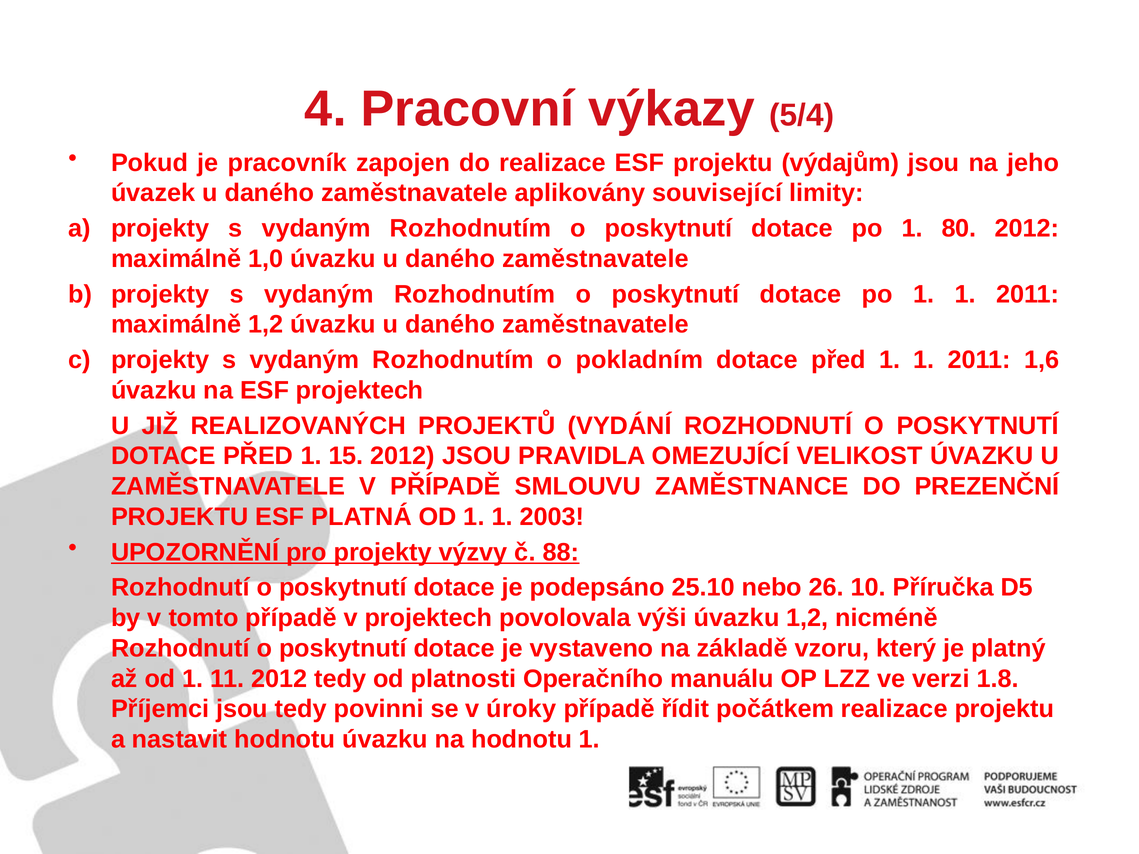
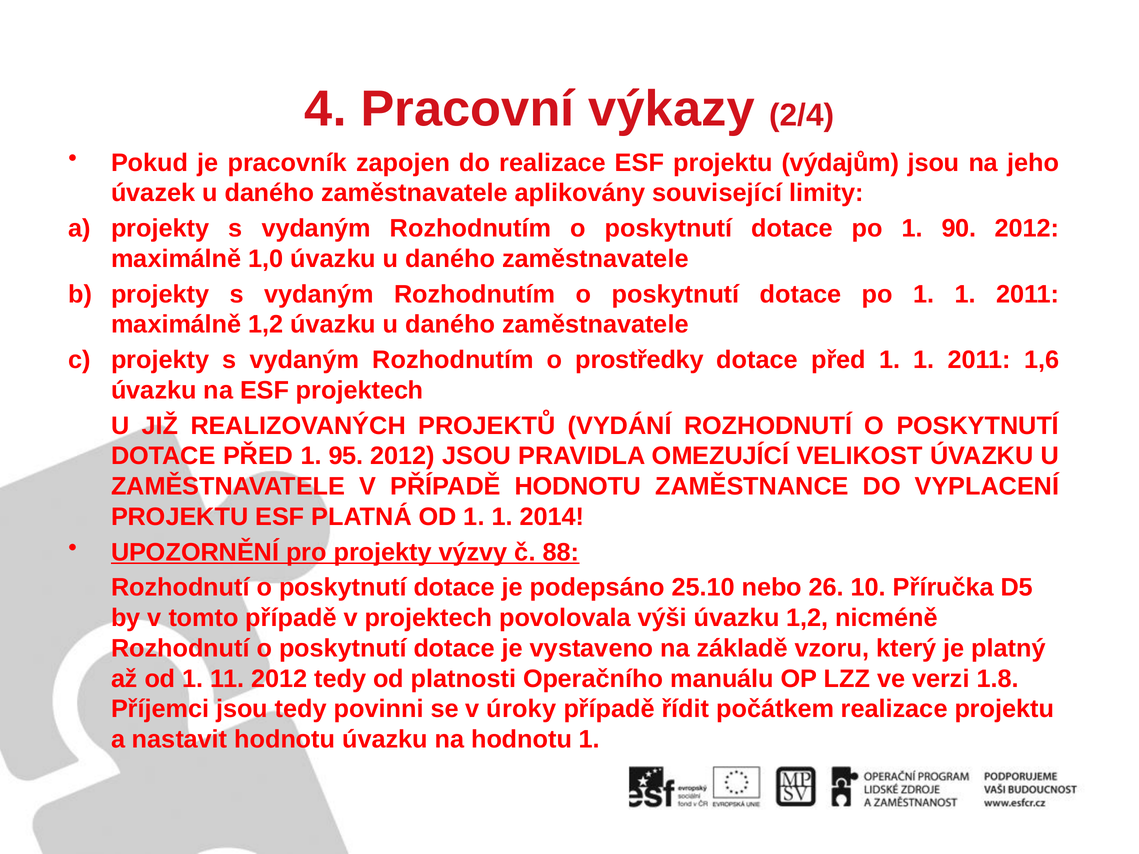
5/4: 5/4 -> 2/4 (802, 115)
80: 80 -> 90 (959, 229)
pokladním: pokladním -> prostředky (640, 360)
15: 15 -> 95 (346, 456)
PŘÍPADĚ SMLOUVU: SMLOUVU -> HODNOTU (578, 487)
PREZENČNÍ: PREZENČNÍ -> VYPLACENÍ (987, 487)
2003: 2003 -> 2014 (552, 517)
